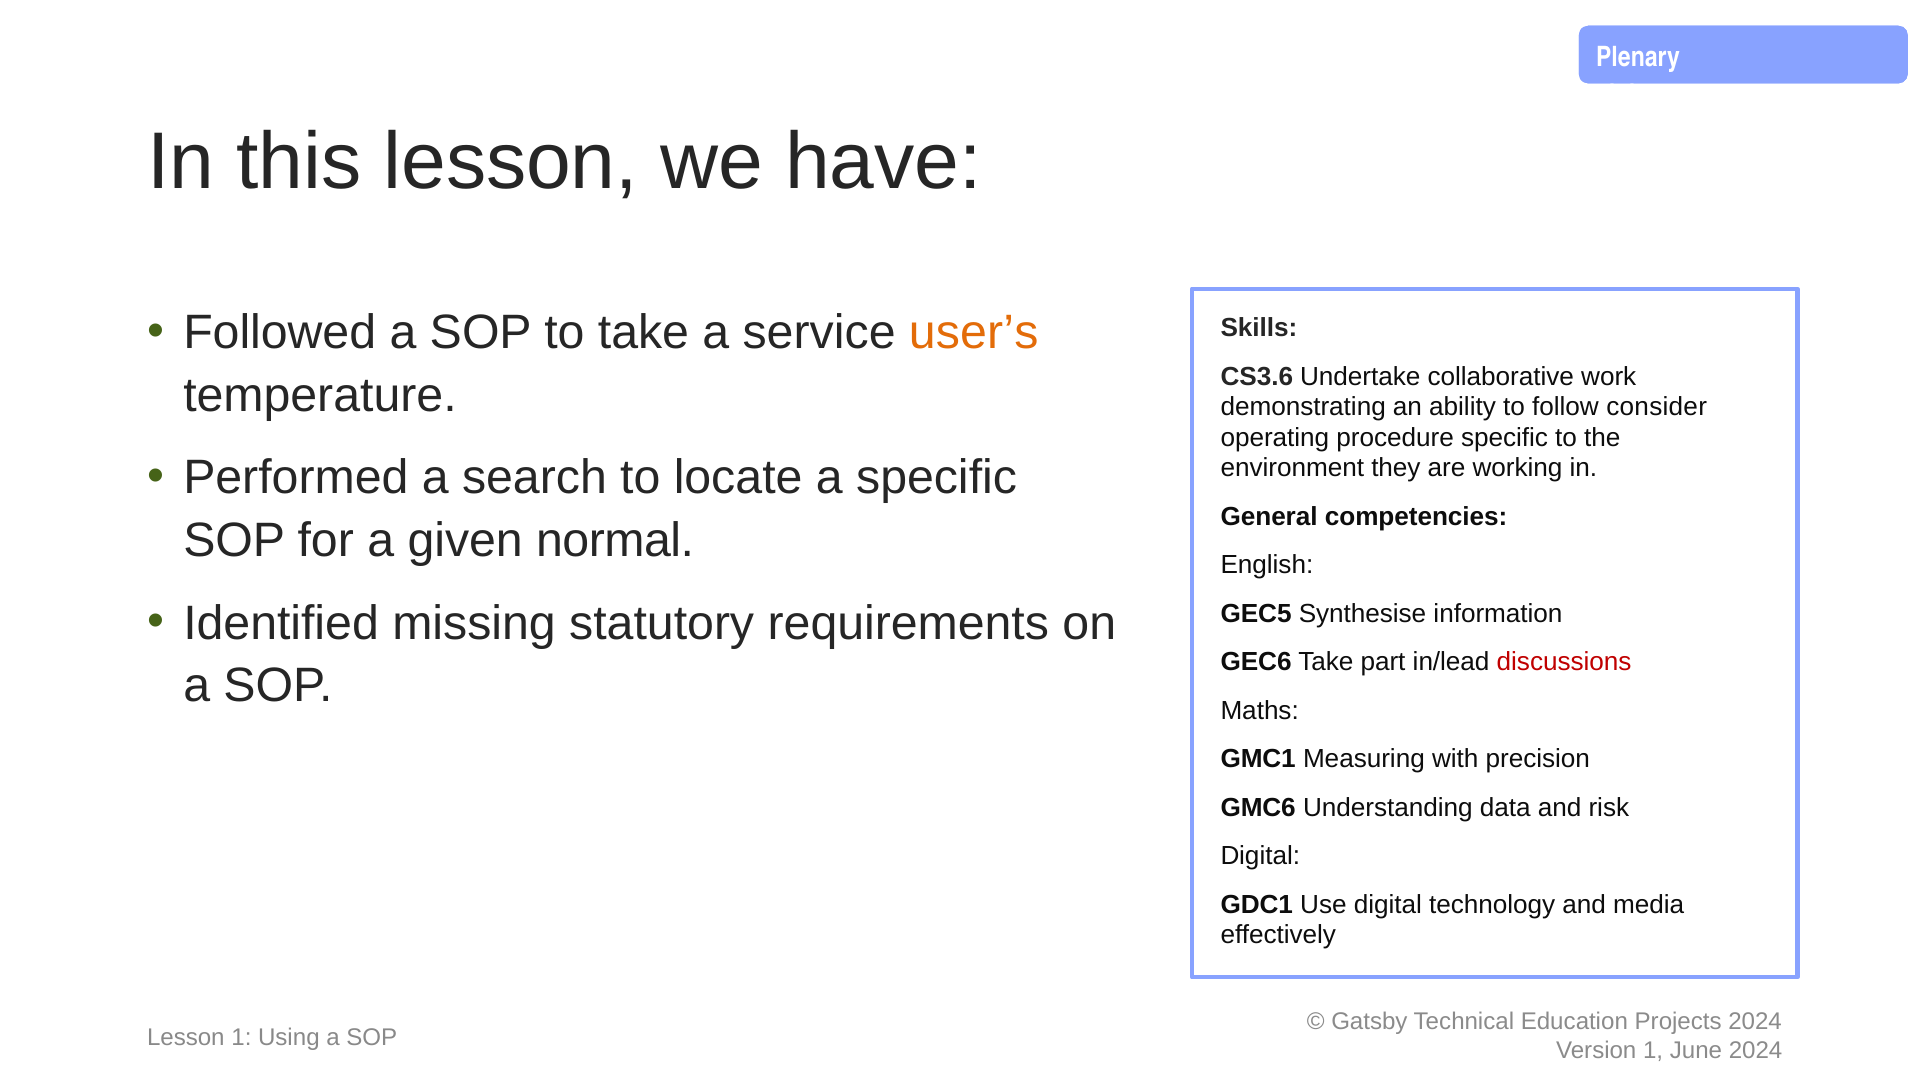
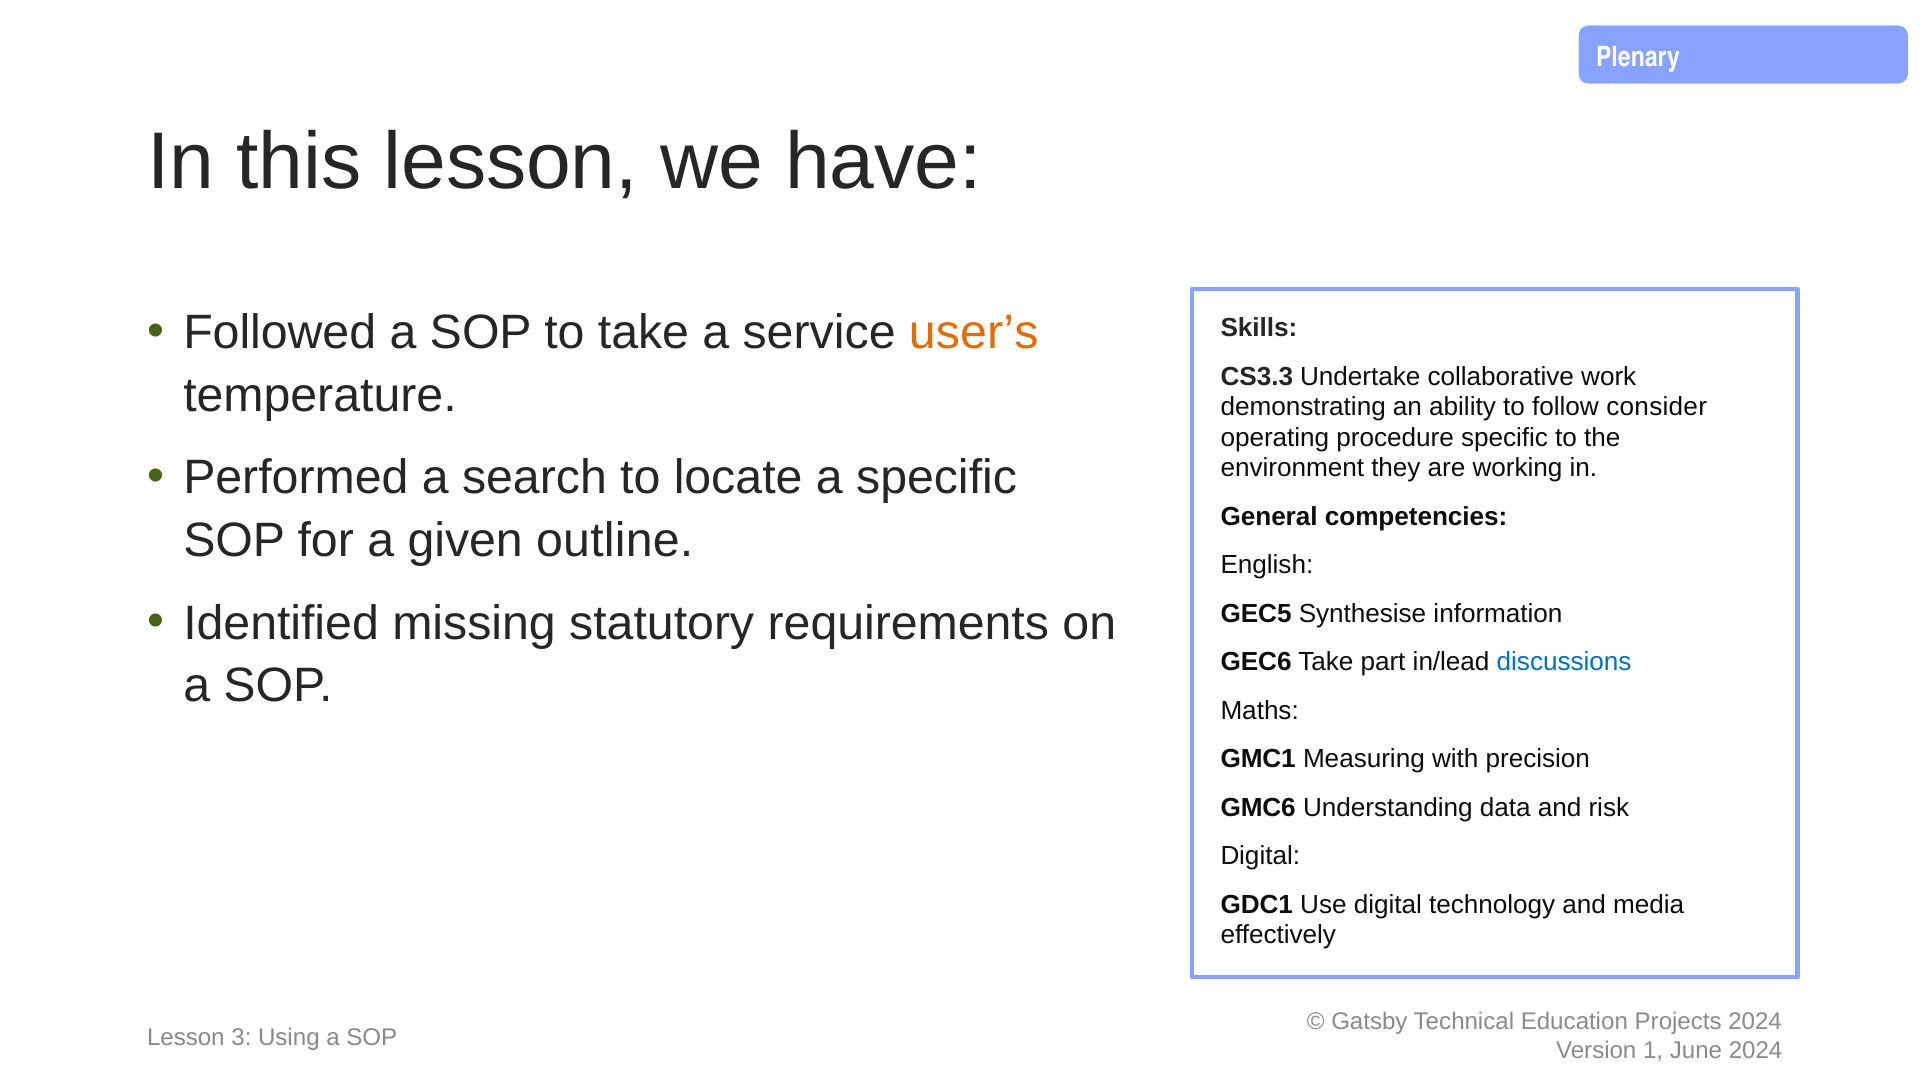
CS3.6: CS3.6 -> CS3.3 (1257, 377)
normal: normal -> outline (615, 541)
discussions colour: red -> blue (1564, 663)
Lesson 1: 1 -> 3 (241, 1038)
